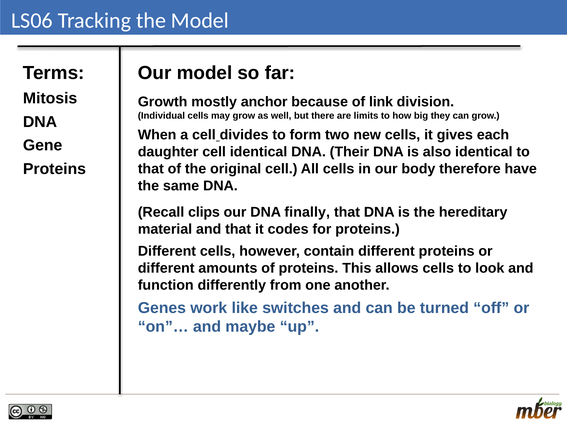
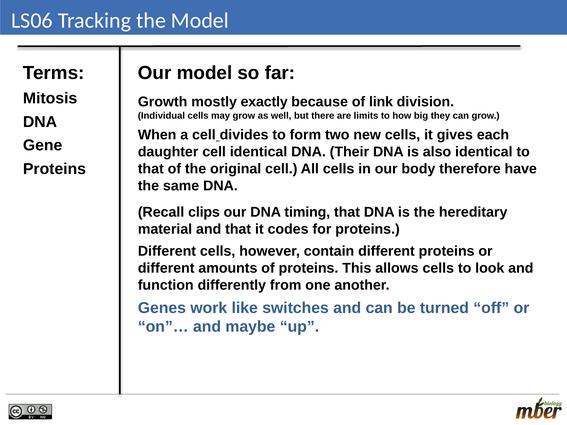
anchor: anchor -> exactly (264, 102)
finally: finally -> timing (307, 212)
